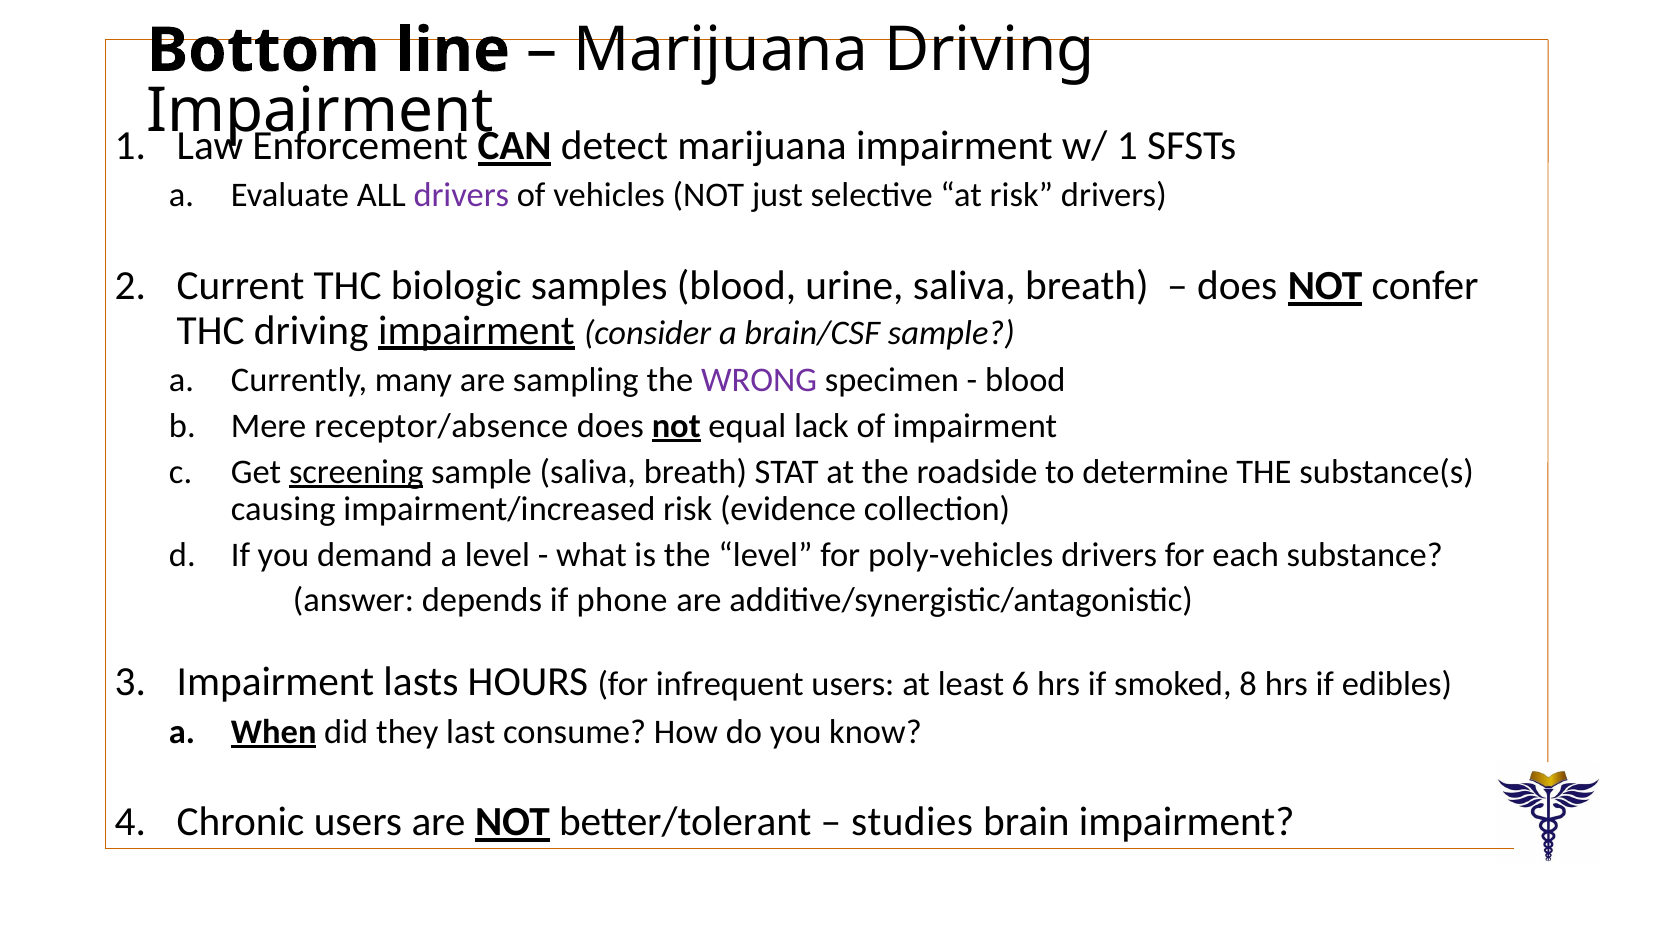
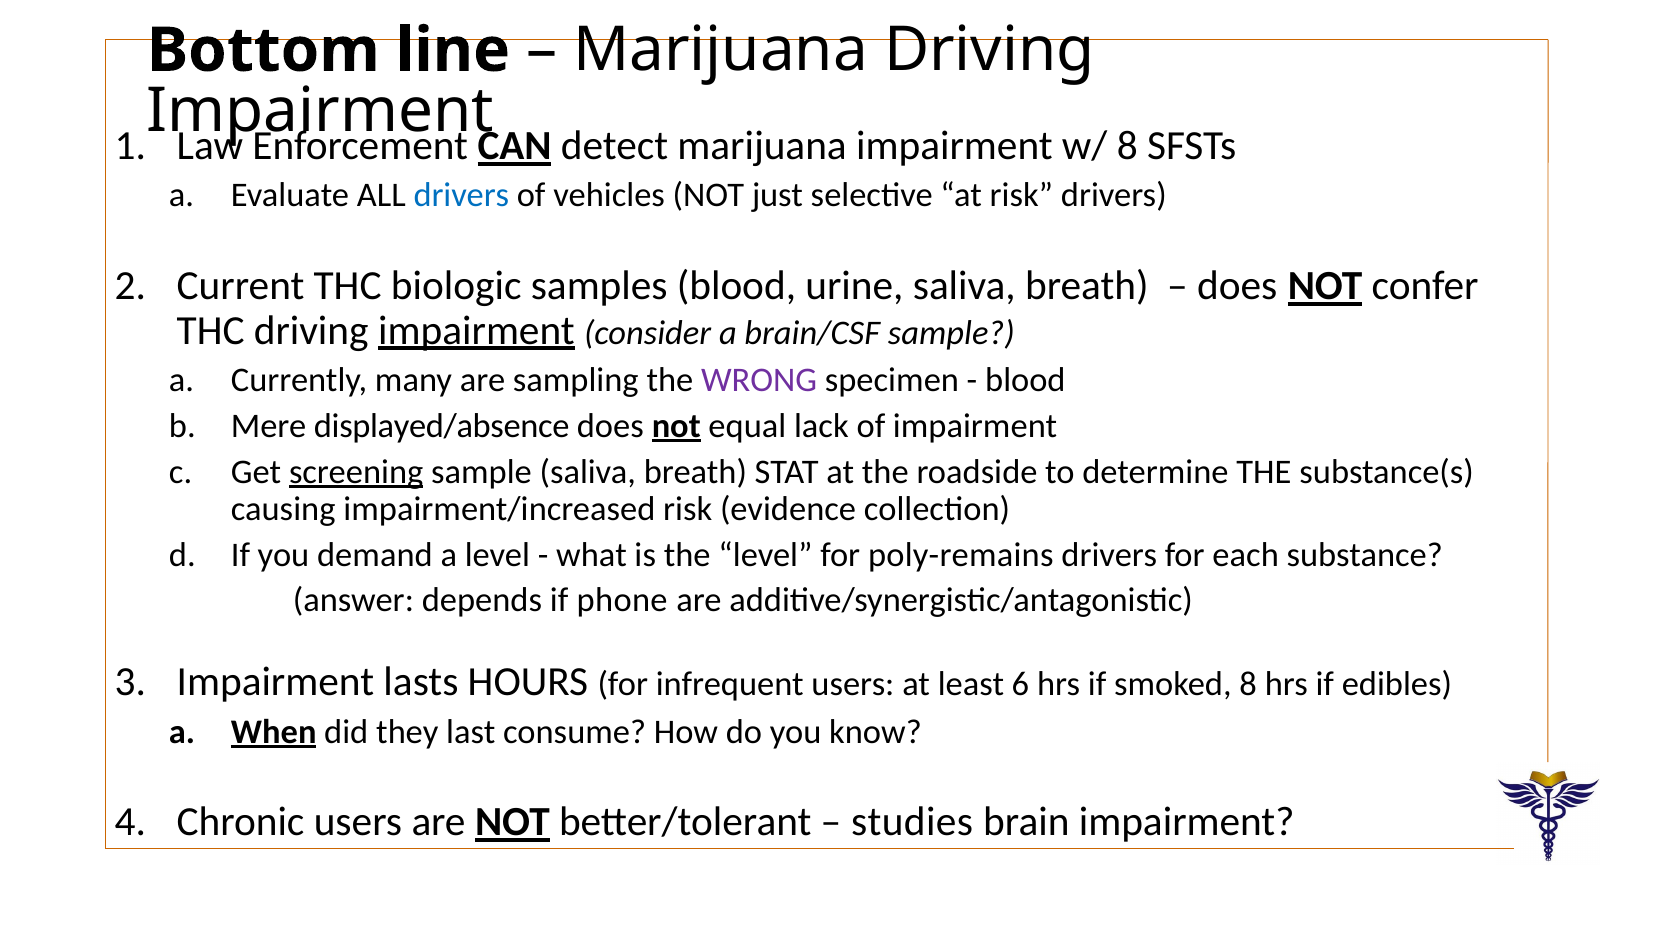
w/ 1: 1 -> 8 (1127, 146)
drivers colour: purple -> blue (461, 195)
receptor/absence: receptor/absence -> displayed/absence (442, 426)
poly-vehicles: poly-vehicles -> poly-remains (961, 555)
